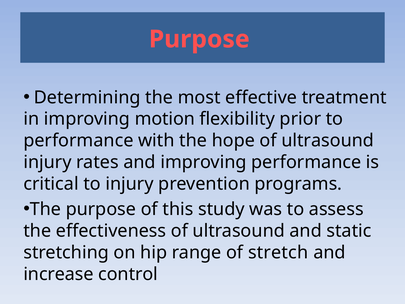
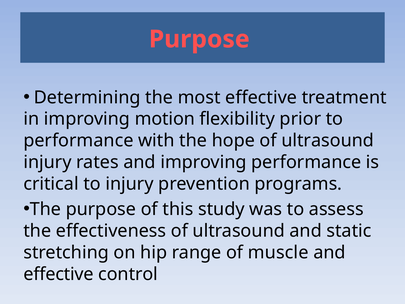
stretch: stretch -> muscle (278, 252)
increase: increase -> effective (59, 274)
